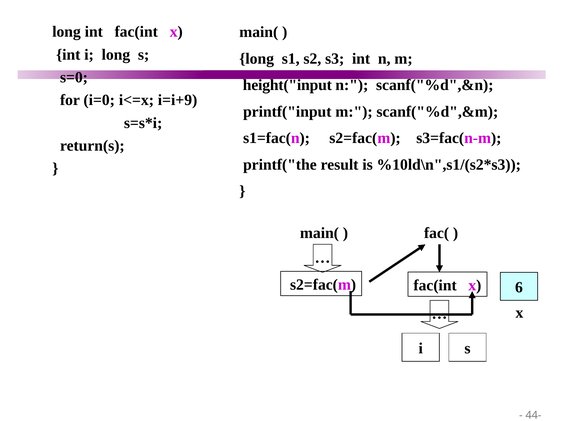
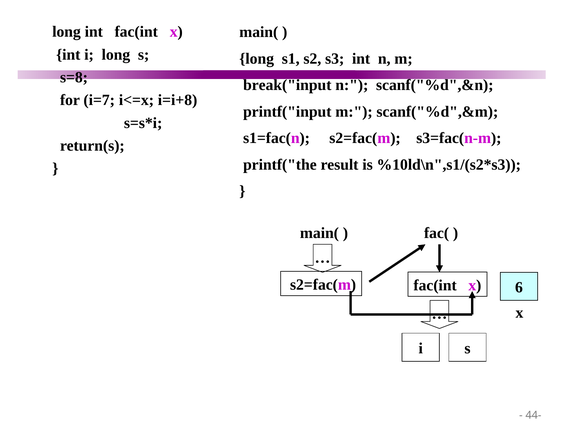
s=0: s=0 -> s=8 (74, 77)
height("input: height("input -> break("input (287, 85)
i=0: i=0 -> i=7 (99, 100)
i=i+9: i=i+9 -> i=i+8 (178, 100)
